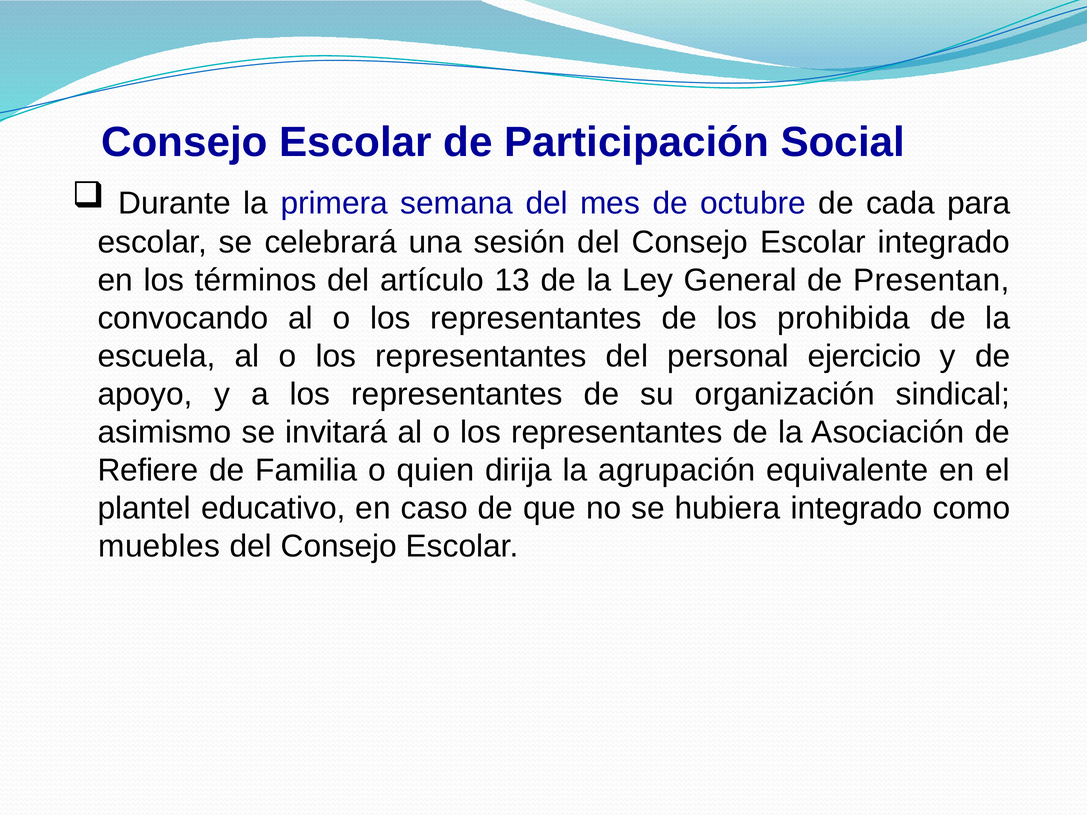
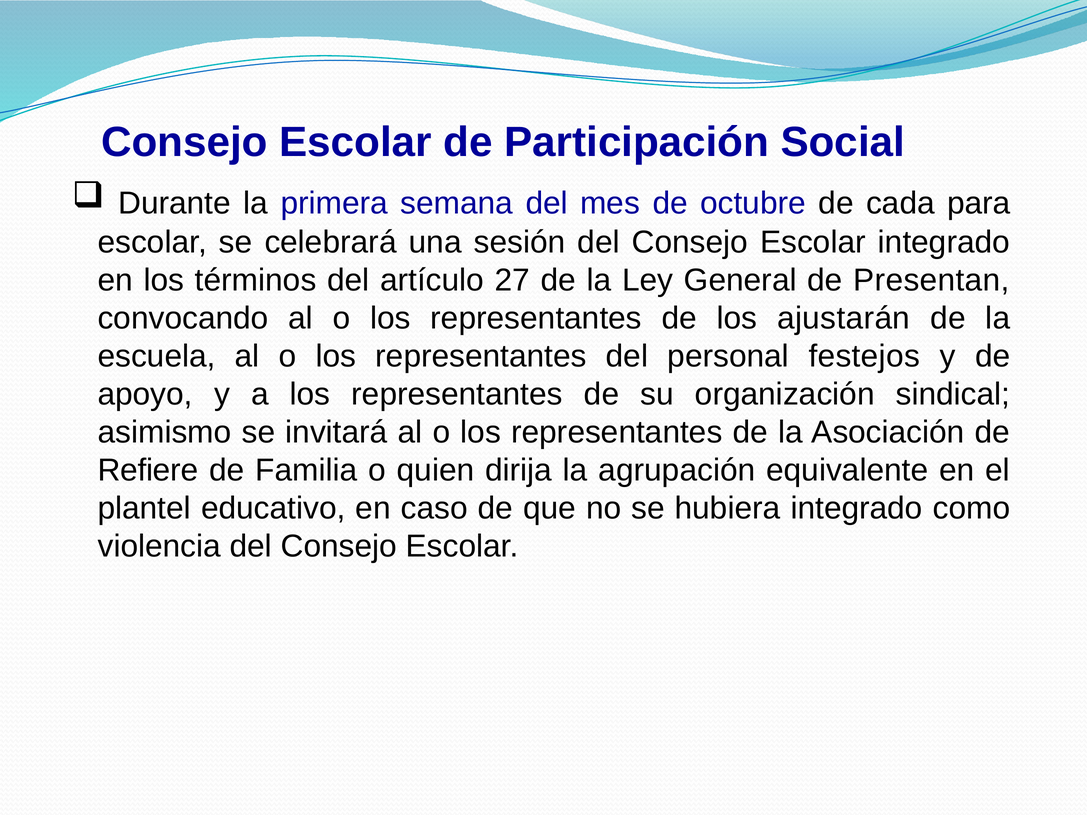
13: 13 -> 27 (512, 280)
prohibida: prohibida -> ajustarán (844, 318)
ejercicio: ejercicio -> festejos (864, 356)
muebles: muebles -> violencia (159, 547)
